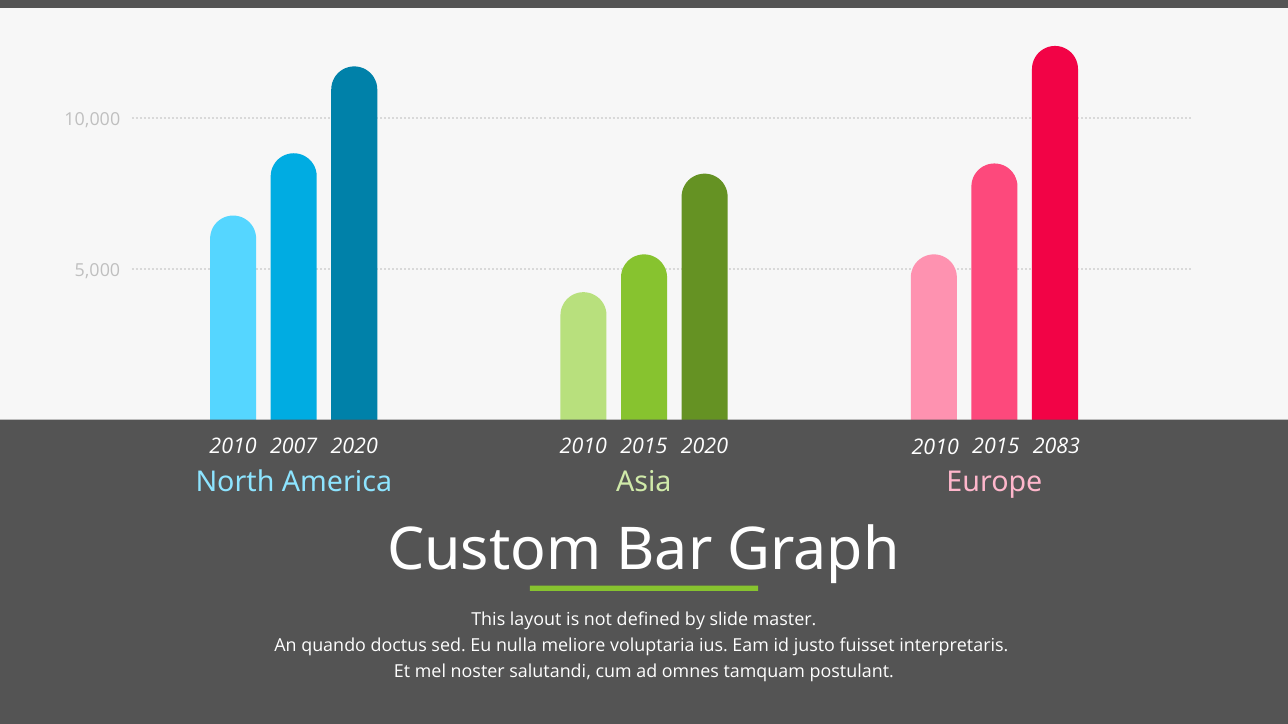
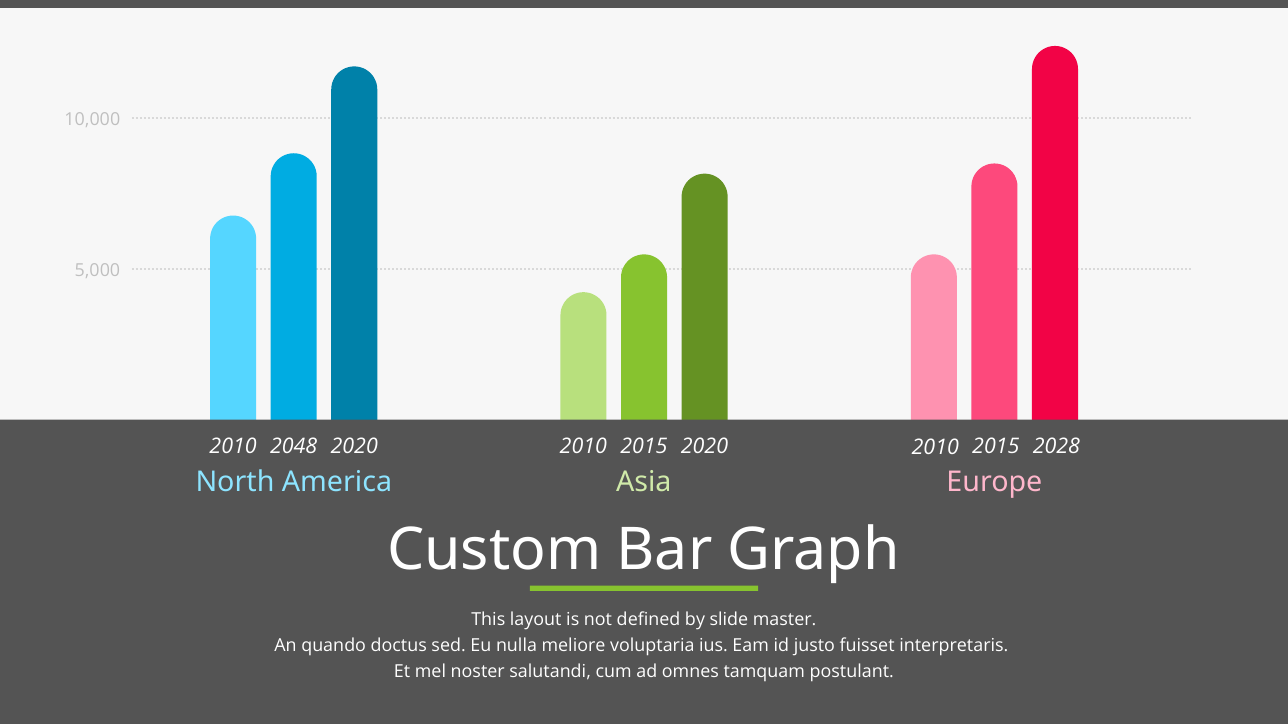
2007: 2007 -> 2048 (294, 446)
2083: 2083 -> 2028 (1056, 447)
